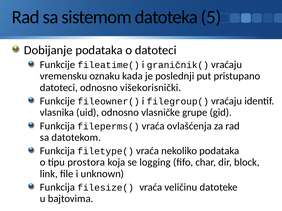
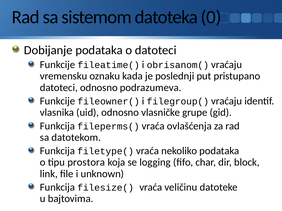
5: 5 -> 0 (211, 17)
graničnik(: graničnik( -> obrisanom( (178, 65)
višekorisnički: višekorisnički -> podrazumeva (151, 88)
